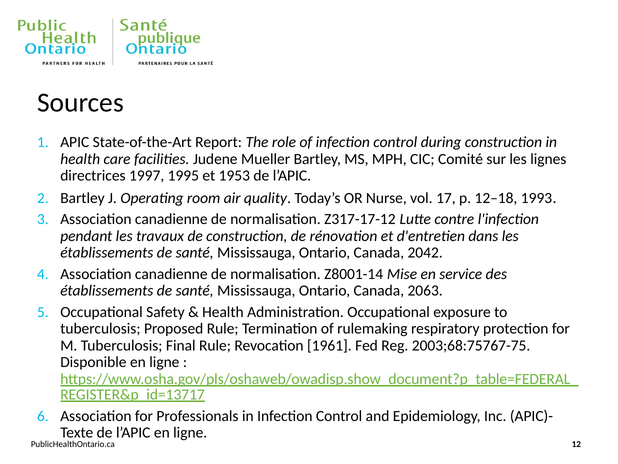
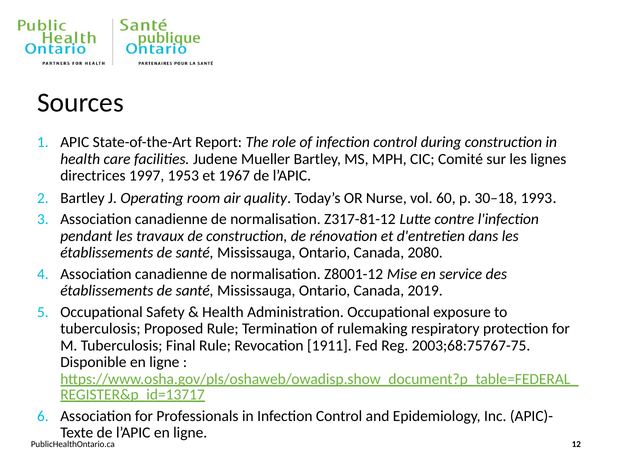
1995: 1995 -> 1953 (183, 176)
1953: 1953 -> 1967 (234, 176)
17: 17 -> 60 (446, 198)
12–18: 12–18 -> 30–18 (496, 198)
Z317-17-12: Z317-17-12 -> Z317-81-12 (360, 219)
2042: 2042 -> 2080 (425, 253)
Z8001-14: Z8001-14 -> Z8001-12 (354, 274)
2063: 2063 -> 2019 (425, 291)
1961: 1961 -> 1911 (329, 345)
